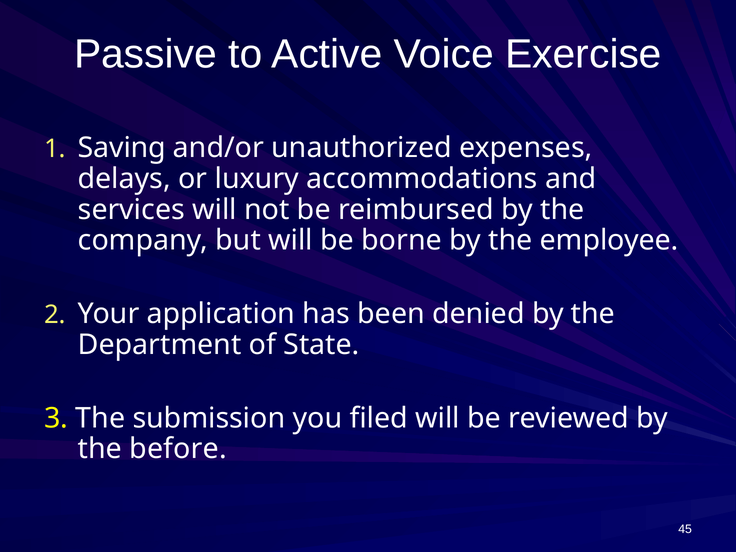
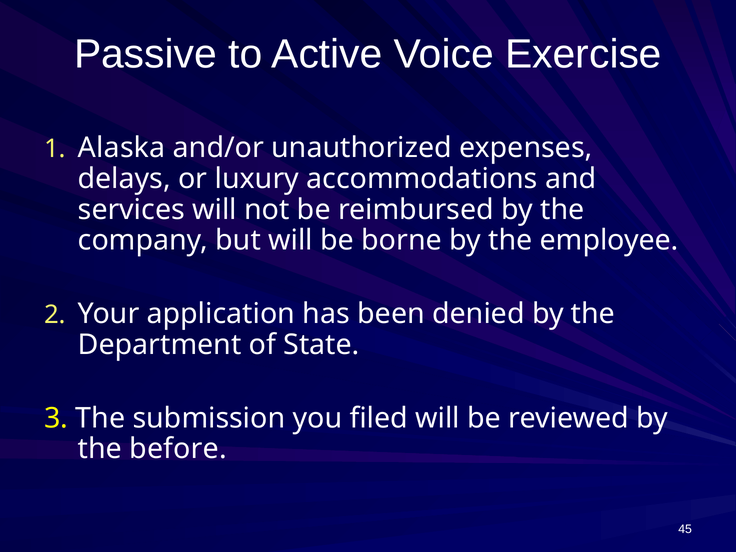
Saving: Saving -> Alaska (122, 148)
